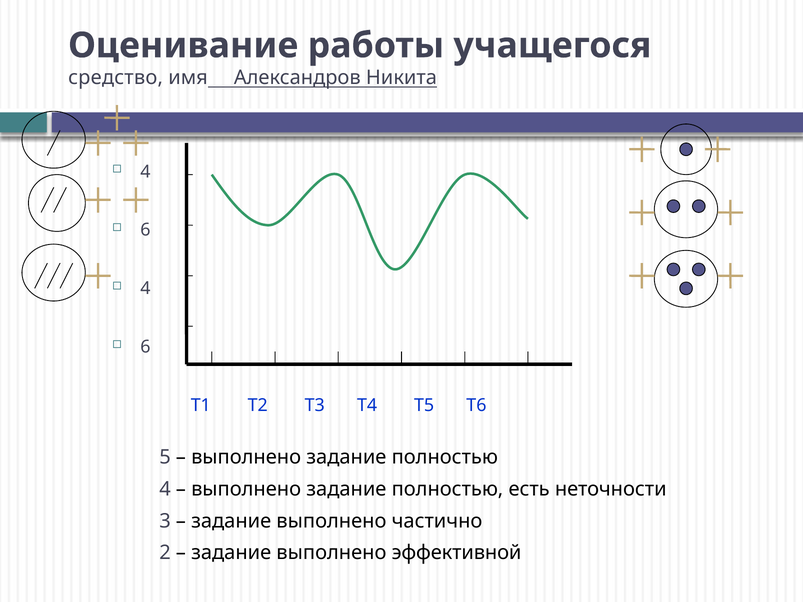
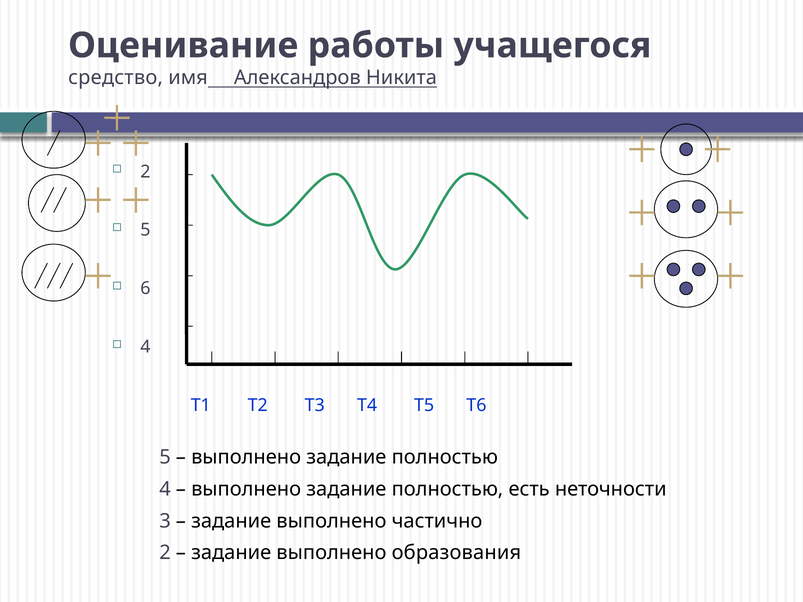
4: 4 -> 2 (145, 172)
6: 6 -> 5 (145, 230)
4: 4 -> 6 (145, 289)
6: 6 -> 4 (145, 347)
эффективной: эффективной -> образования (456, 553)
